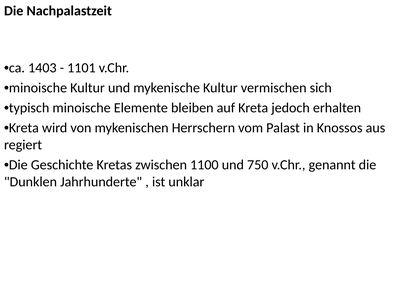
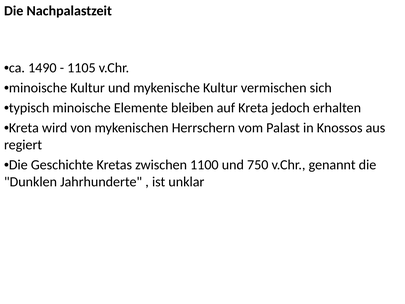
1403: 1403 -> 1490 (42, 68)
1101: 1101 -> 1105 (81, 68)
